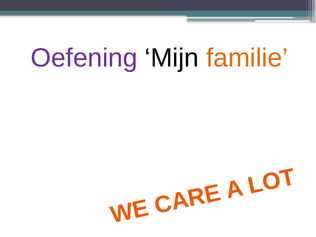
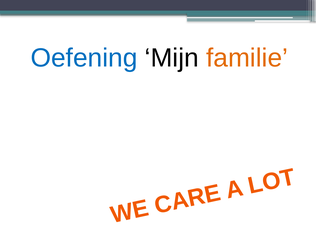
Oefening colour: purple -> blue (84, 58)
